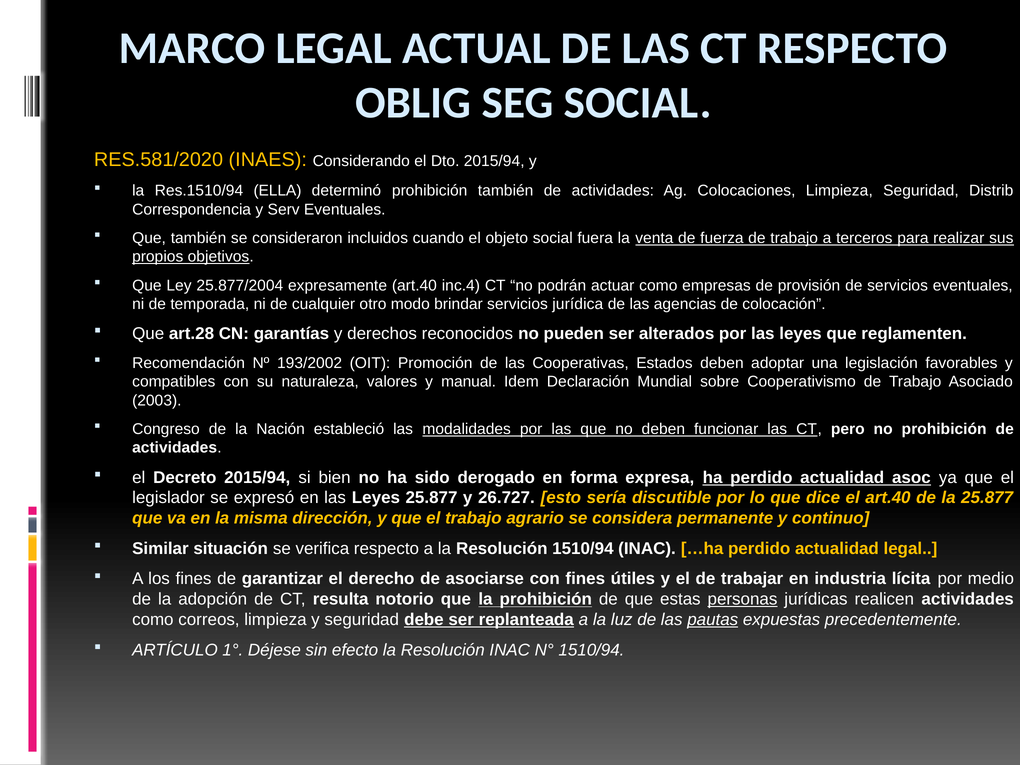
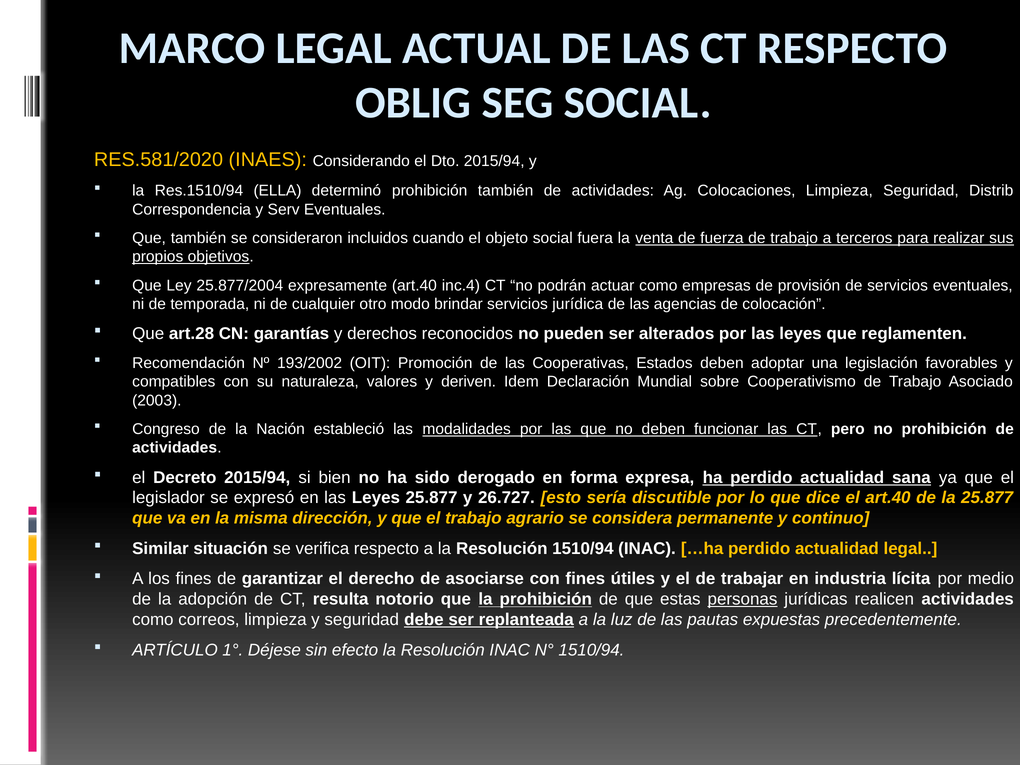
manual: manual -> deriven (469, 382)
asoc: asoc -> sana (911, 477)
pautas underline: present -> none (713, 620)
